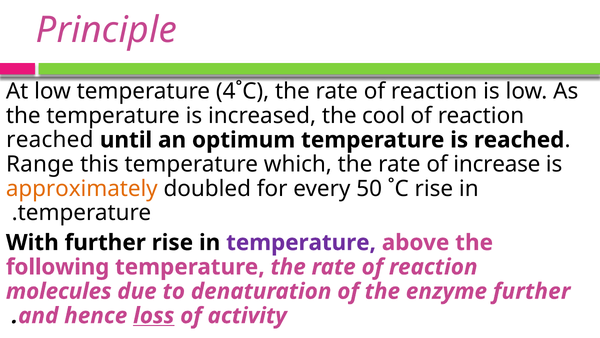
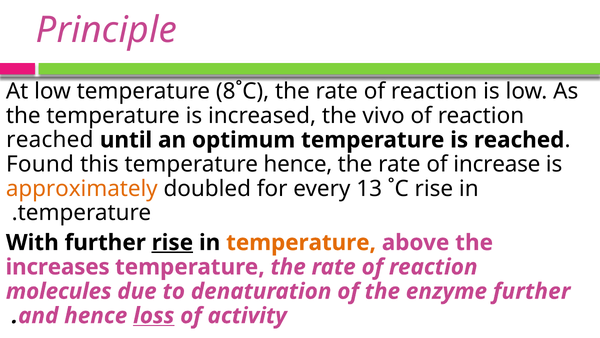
4˚C: 4˚C -> 8˚C (243, 91)
cool: cool -> vivo (384, 115)
Range: Range -> Found (40, 164)
temperature which: which -> hence (298, 164)
50: 50 -> 13 (369, 188)
rise underline: none -> present (172, 242)
temperature colour: purple -> orange (301, 242)
following: following -> increases (58, 267)
